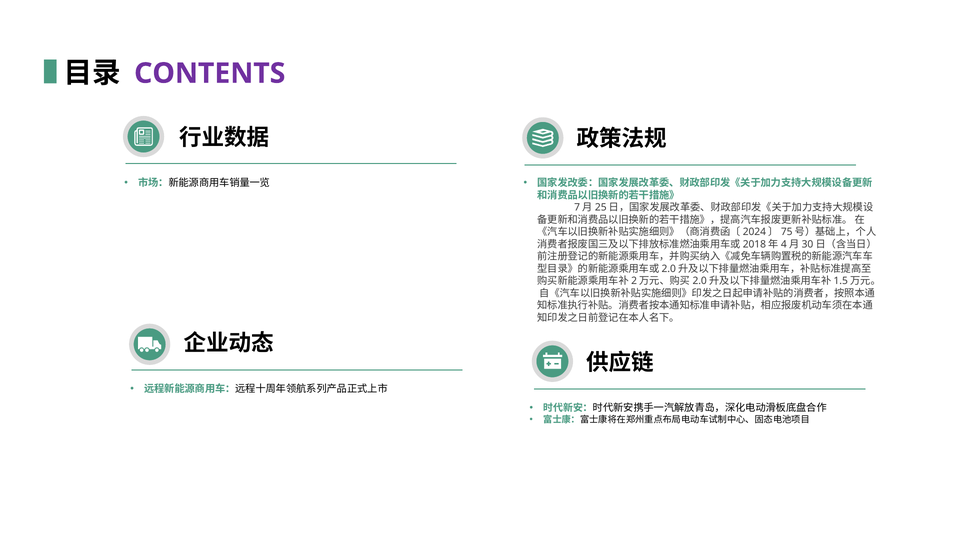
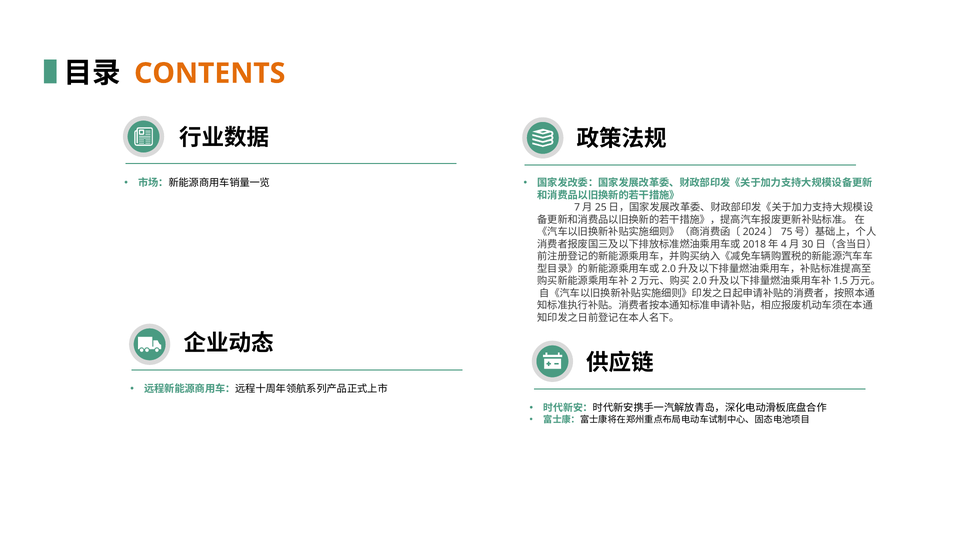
CONTENTS colour: purple -> orange (210, 73)
